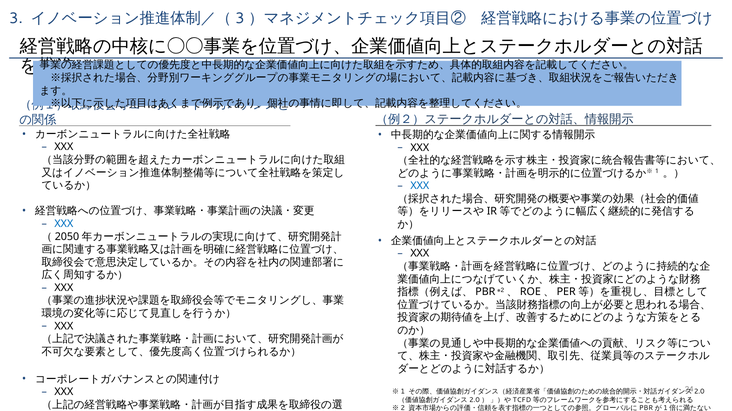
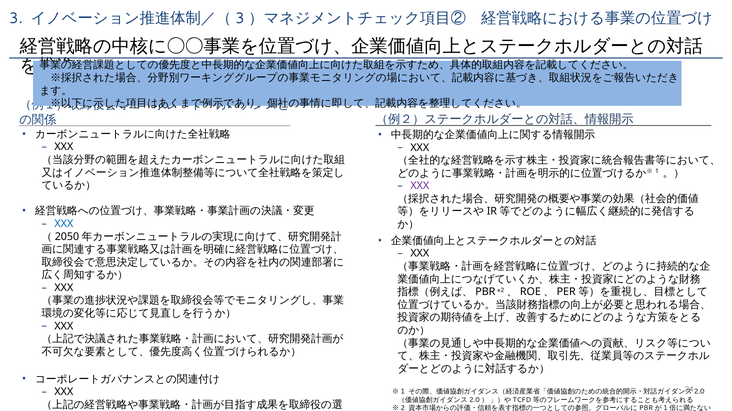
XXX colour: blue -> purple (420, 186)
